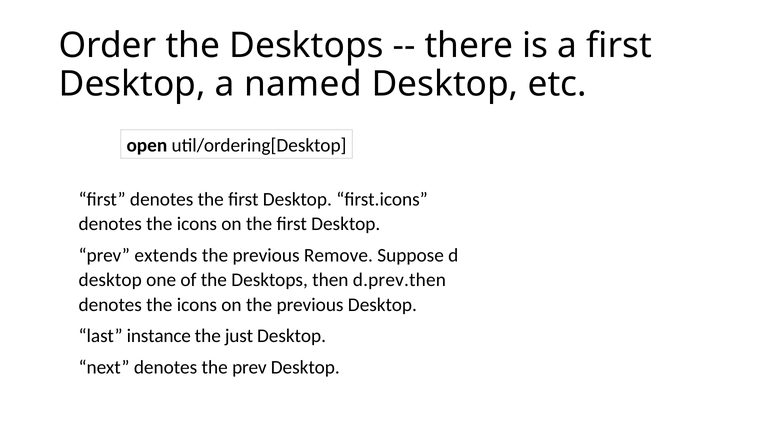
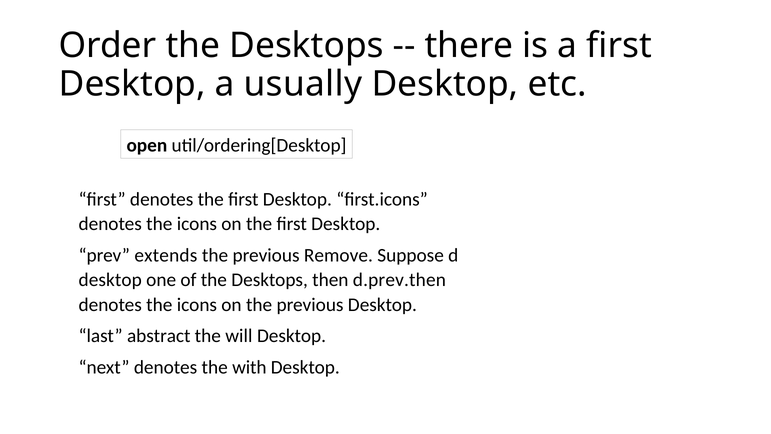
named: named -> usually (303, 84)
instance: instance -> abstract (159, 336)
just: just -> will (239, 336)
the prev: prev -> with (249, 367)
